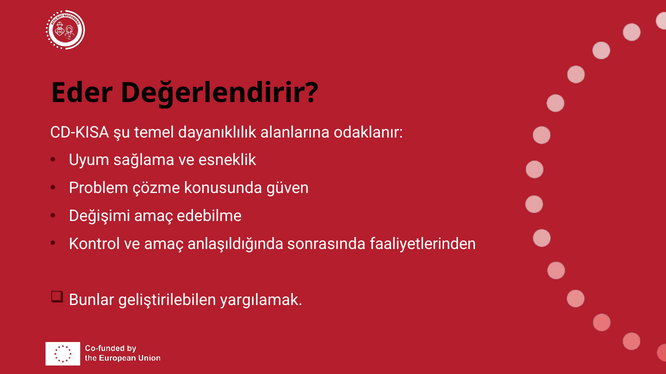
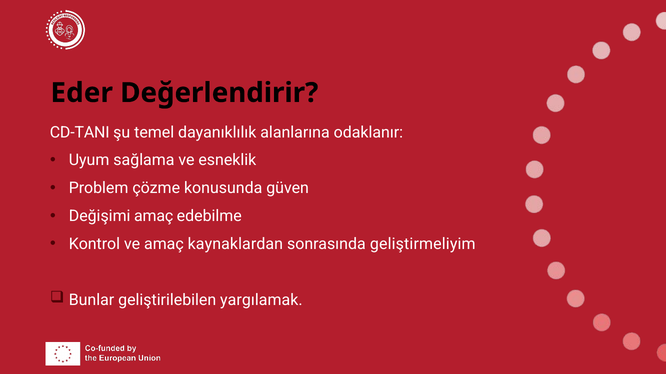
CD-KISA: CD-KISA -> CD-TANI (80, 132)
anlaşıldığında: anlaşıldığında -> kaynaklardan (235, 244)
faaliyetlerinden: faaliyetlerinden -> geliştirmeliyim (423, 244)
